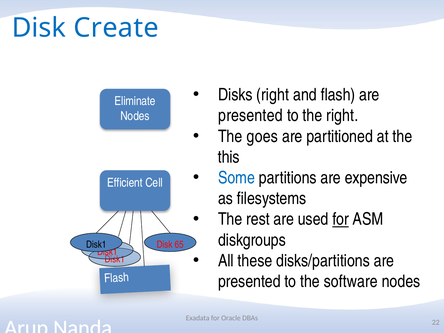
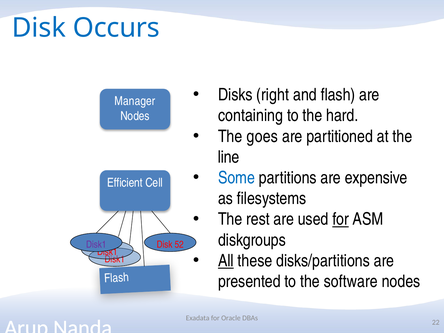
Create: Create -> Occurs (116, 28)
Eliminate: Eliminate -> Manager (135, 101)
presented: presented -> containing (251, 116)
the right: right -> hard (342, 116)
this: this -> line (229, 157)
Disk1 colour: black -> purple (96, 245)
65: 65 -> 52 (179, 245)
All underline: none -> present (226, 261)
